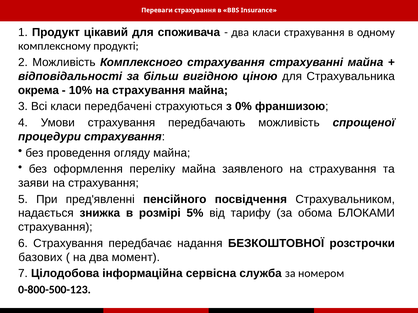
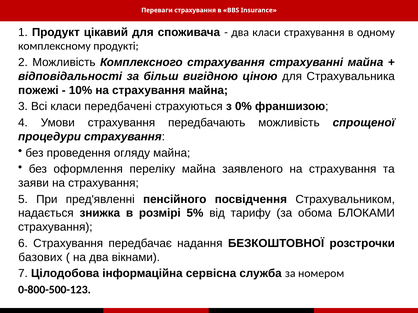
окрема: окрема -> пожежі (38, 90)
момент: момент -> вікнами (136, 258)
